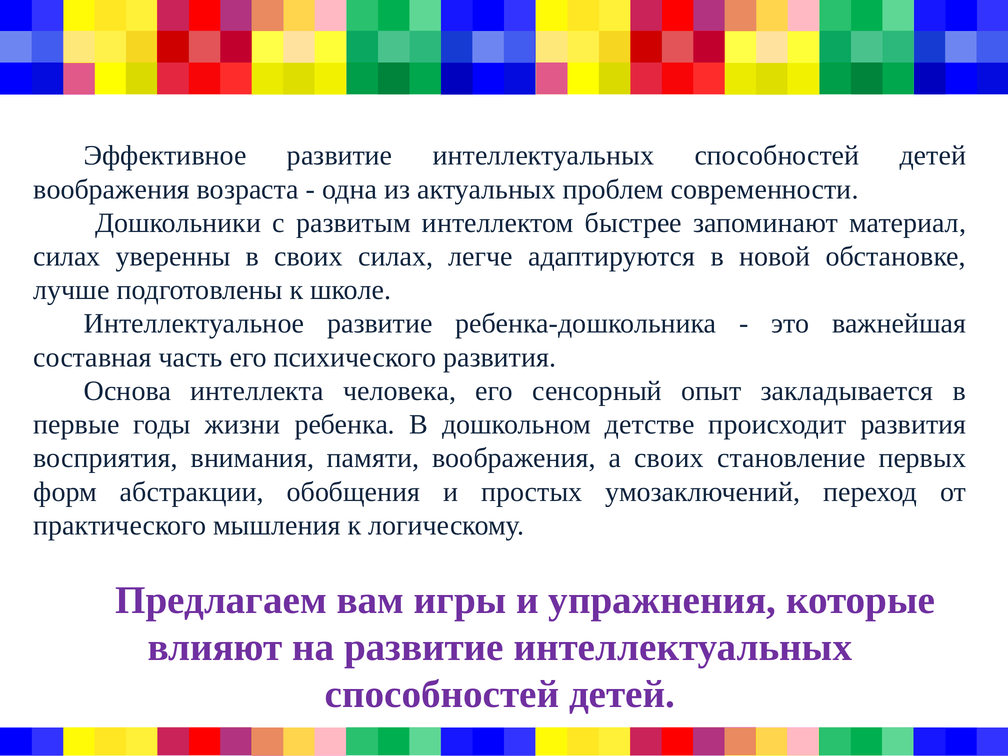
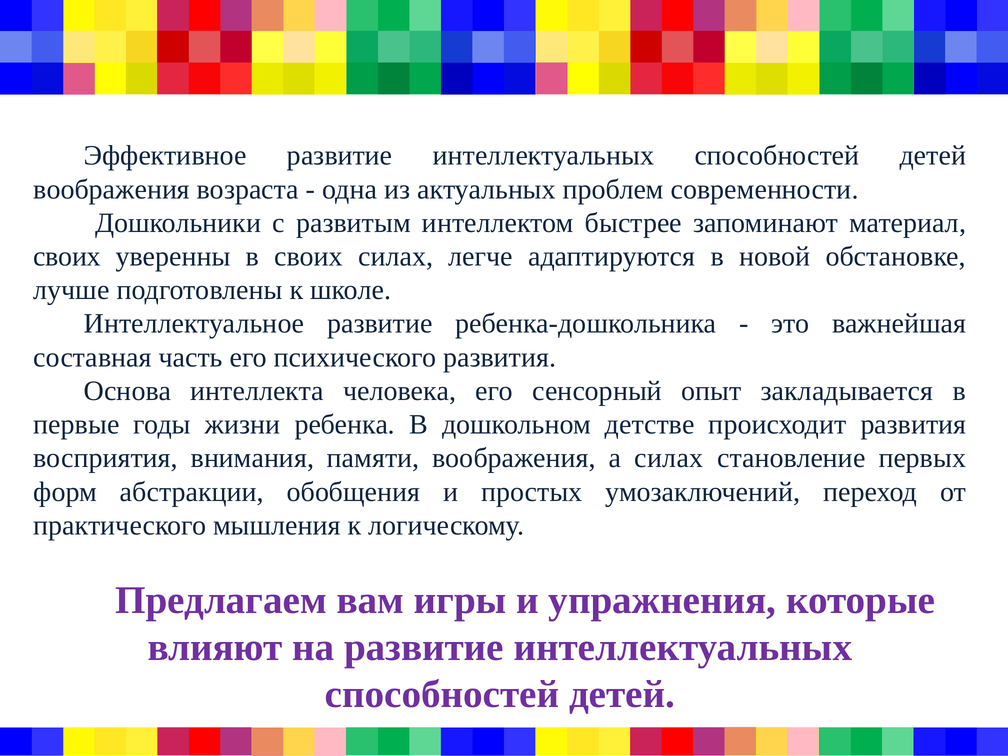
силах: силах -> своих (67, 257)
а своих: своих -> силах (669, 458)
